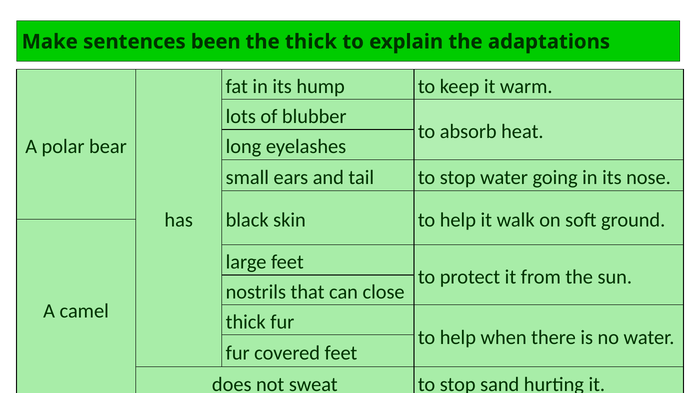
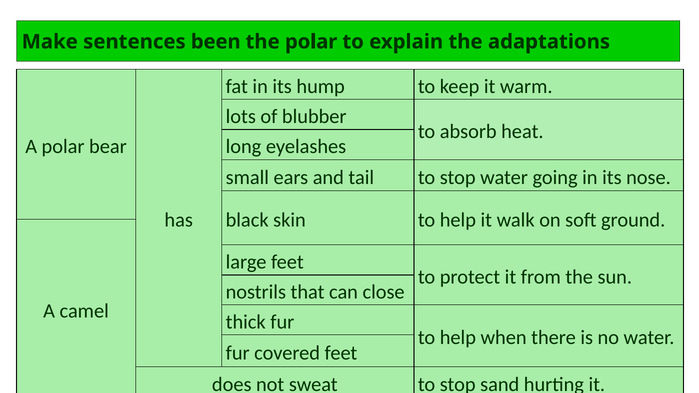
the thick: thick -> polar (311, 42)
